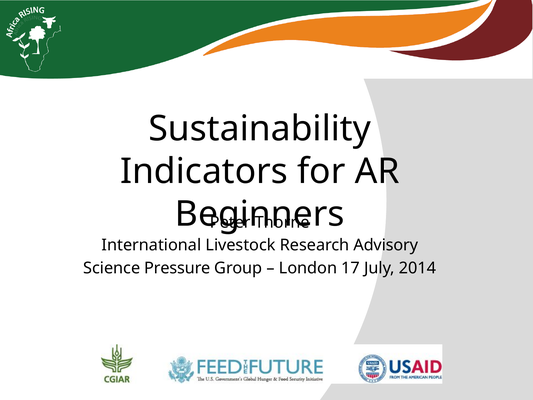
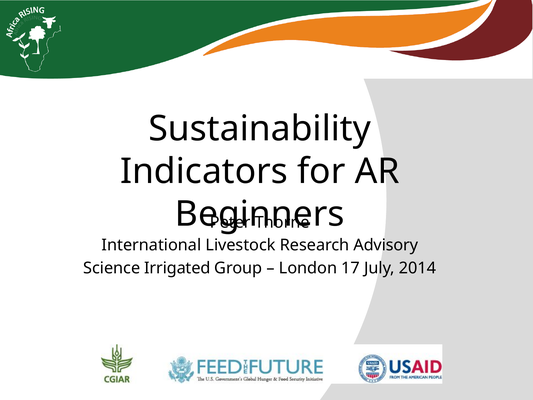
Pressure: Pressure -> Irrigated (177, 268)
